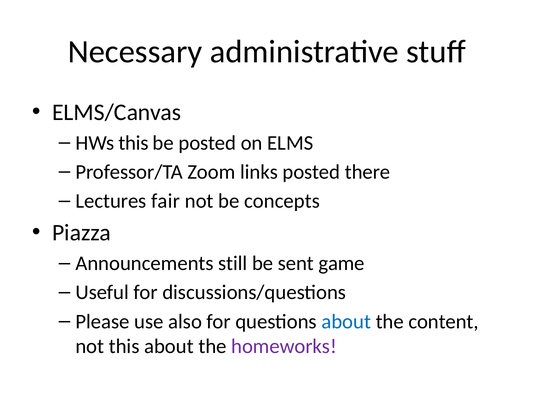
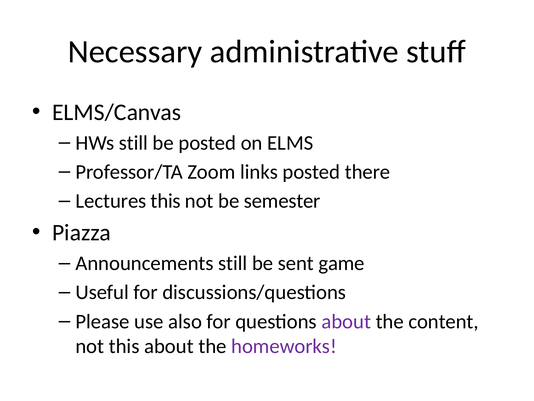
HWs this: this -> still (133, 143)
Lectures fair: fair -> this (166, 201)
concepts: concepts -> semester (282, 201)
about colour: blue -> purple (346, 321)
